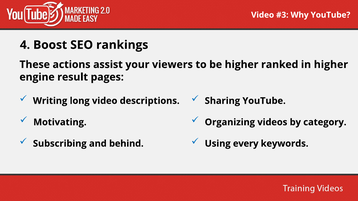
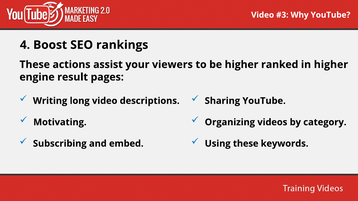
behind: behind -> embed (126, 144)
Using every: every -> these (246, 144)
